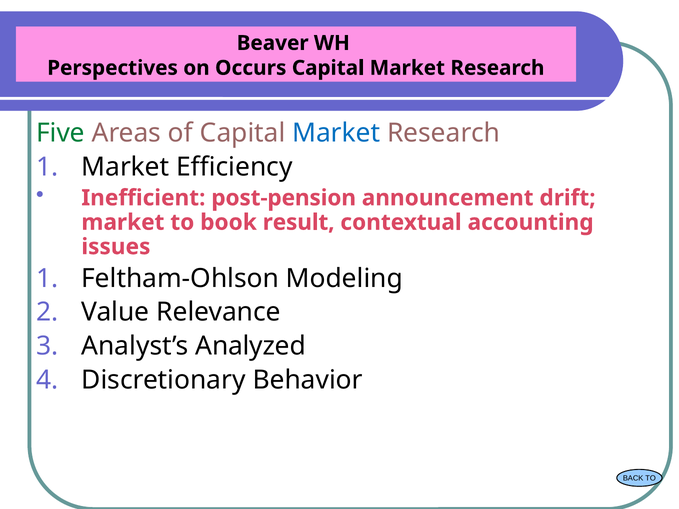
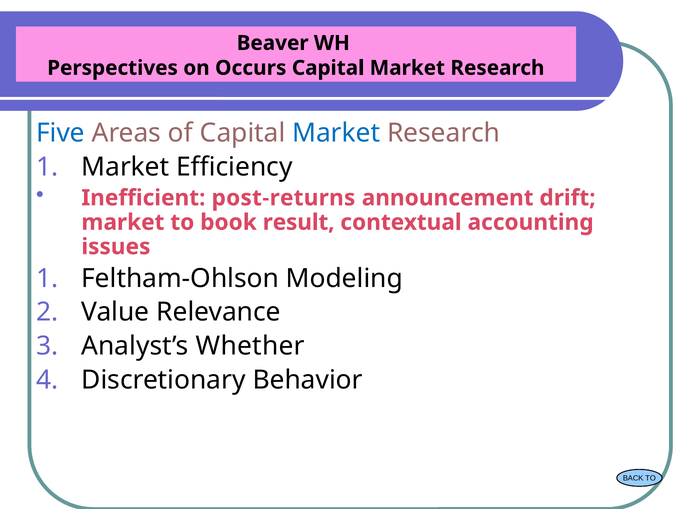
Five colour: green -> blue (61, 133)
post-pension: post-pension -> post-returns (283, 198)
Analyzed: Analyzed -> Whether (250, 346)
